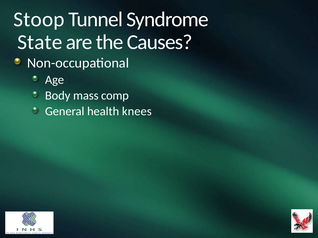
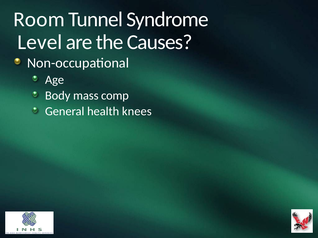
Stoop: Stoop -> Room (39, 19)
State: State -> Level (40, 42)
